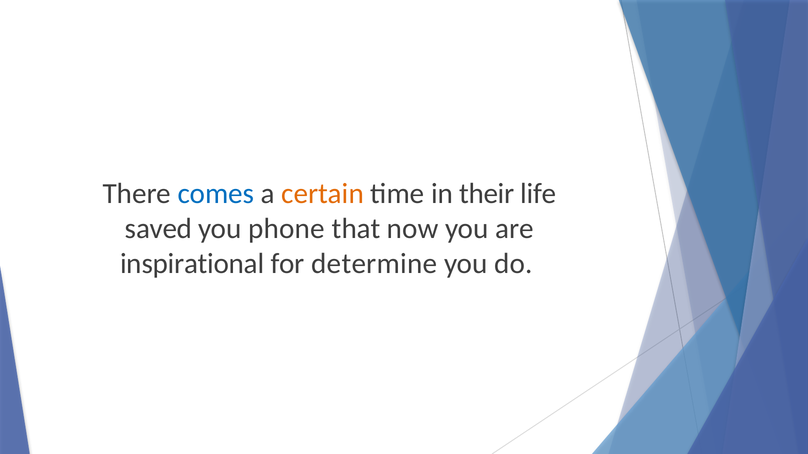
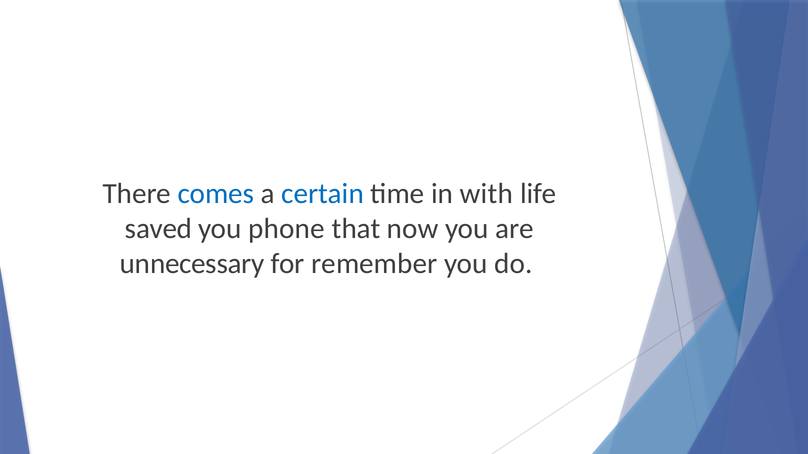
certain colour: orange -> blue (323, 194)
their: their -> with (486, 194)
inspirational: inspirational -> unnecessary (192, 264)
determine: determine -> remember (374, 264)
